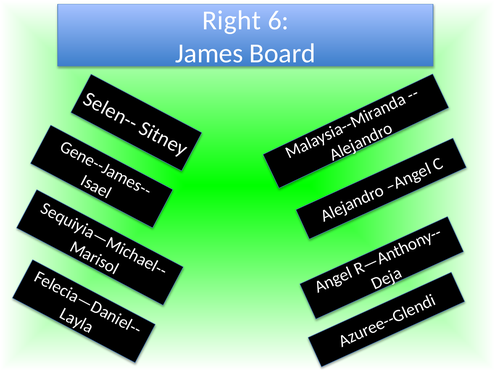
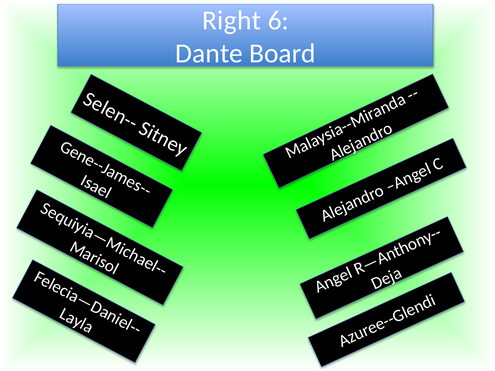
James: James -> Dante (209, 53)
